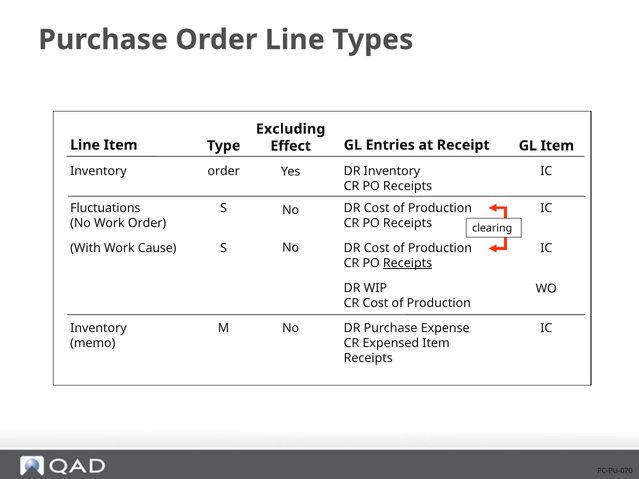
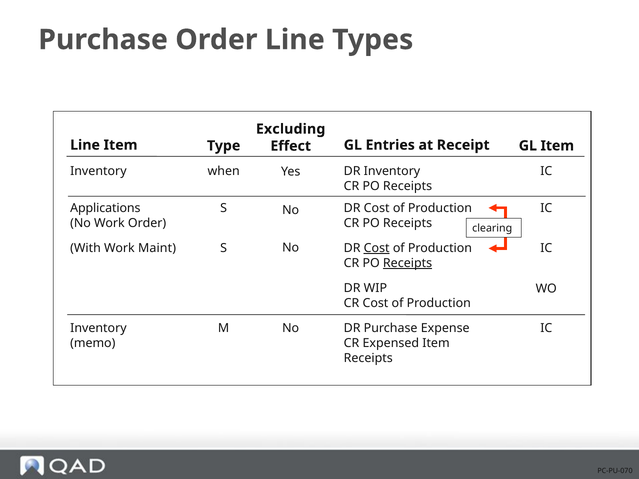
order: order -> when (224, 171)
Fluctuations: Fluctuations -> Applications (105, 208)
Cost underline: none -> present (377, 248)
Cause: Cause -> Maint (157, 248)
